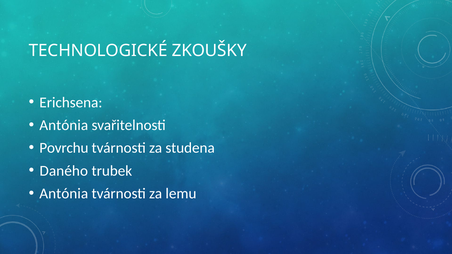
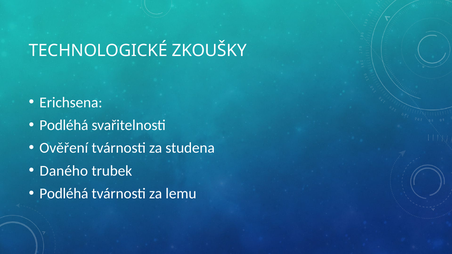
Antónia: Antónia -> Podléhá (64, 125)
Povrchu: Povrchu -> Ověření (64, 148)
Antónia: Antónia -> Podléhá (64, 194)
